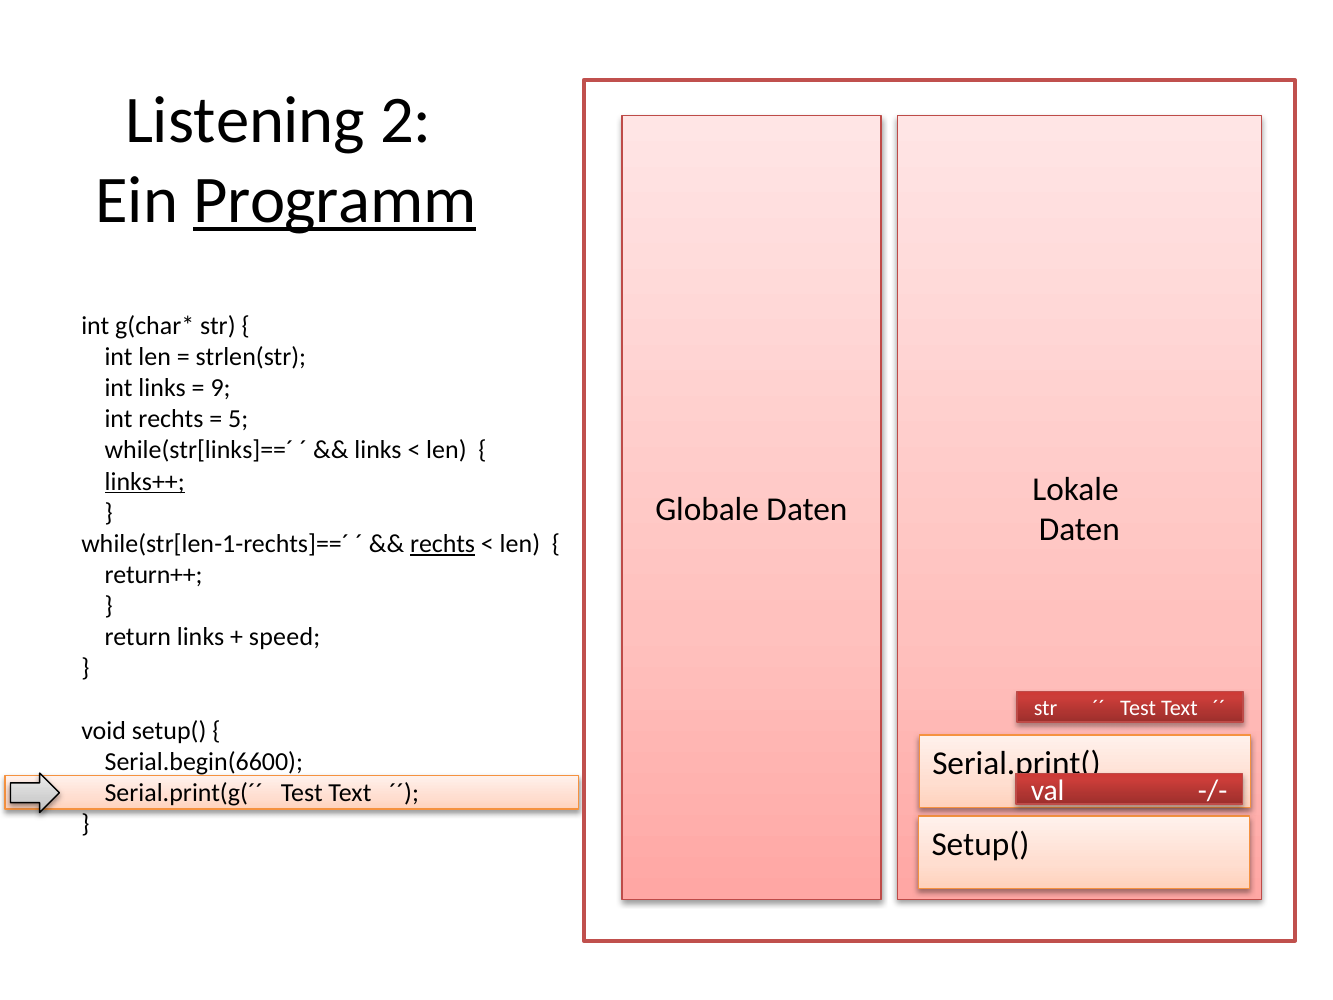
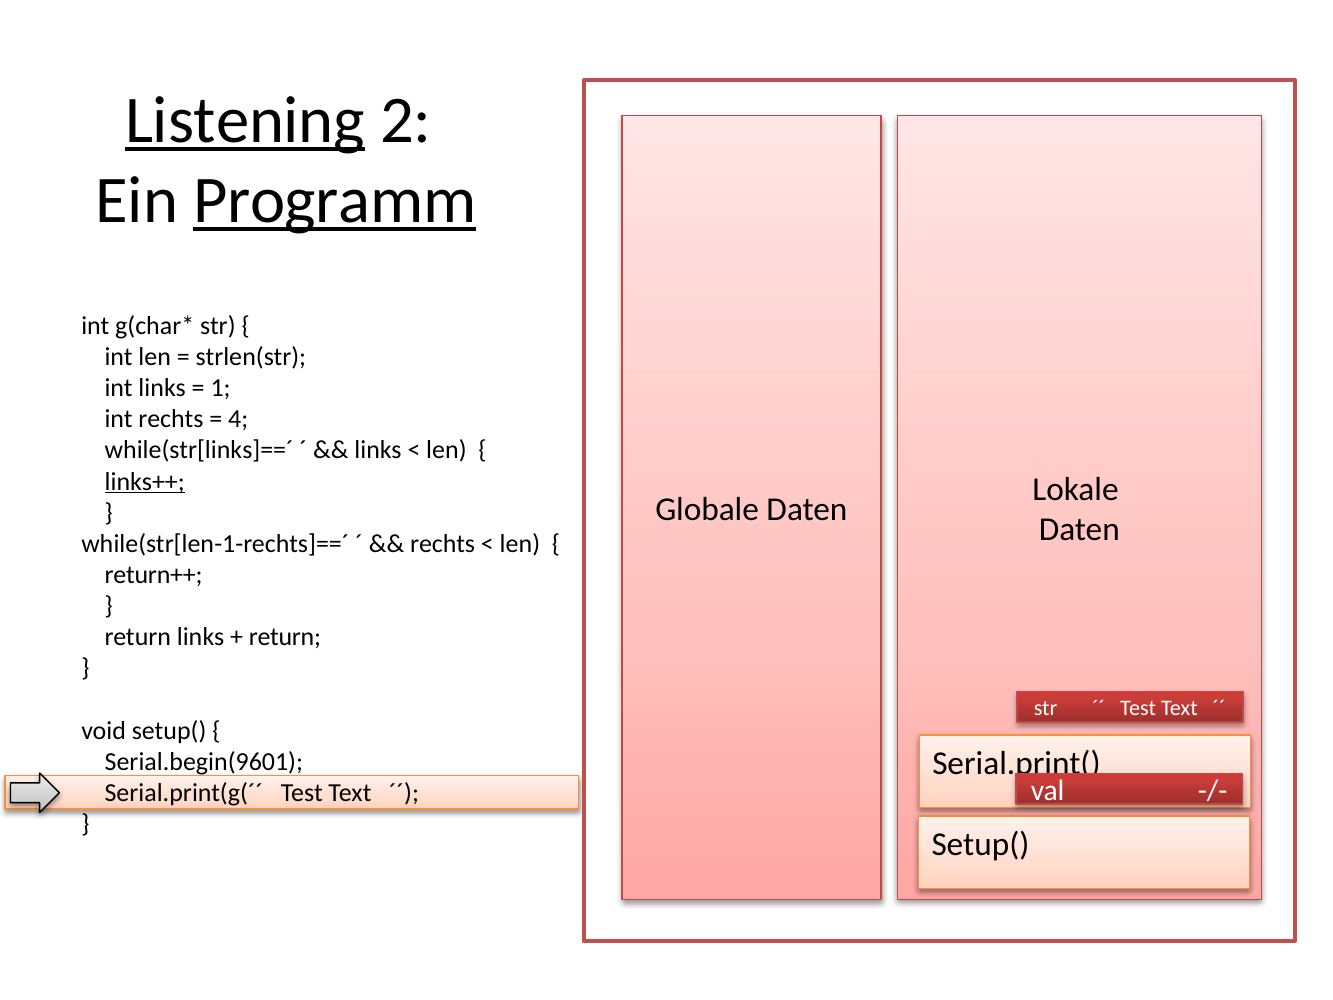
Listening underline: none -> present (245, 121)
9: 9 -> 1 (221, 388)
5: 5 -> 4 (238, 419)
rechts underline: present -> none (443, 544)
speed: speed -> return (285, 637)
Serial.begin(6600: Serial.begin(6600 -> Serial.begin(9601 (204, 761)
